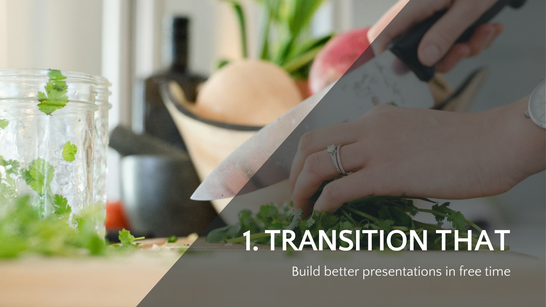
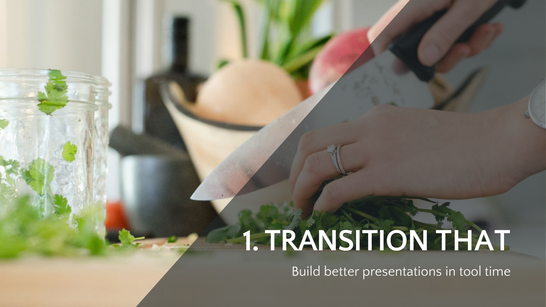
free: free -> tool (470, 272)
